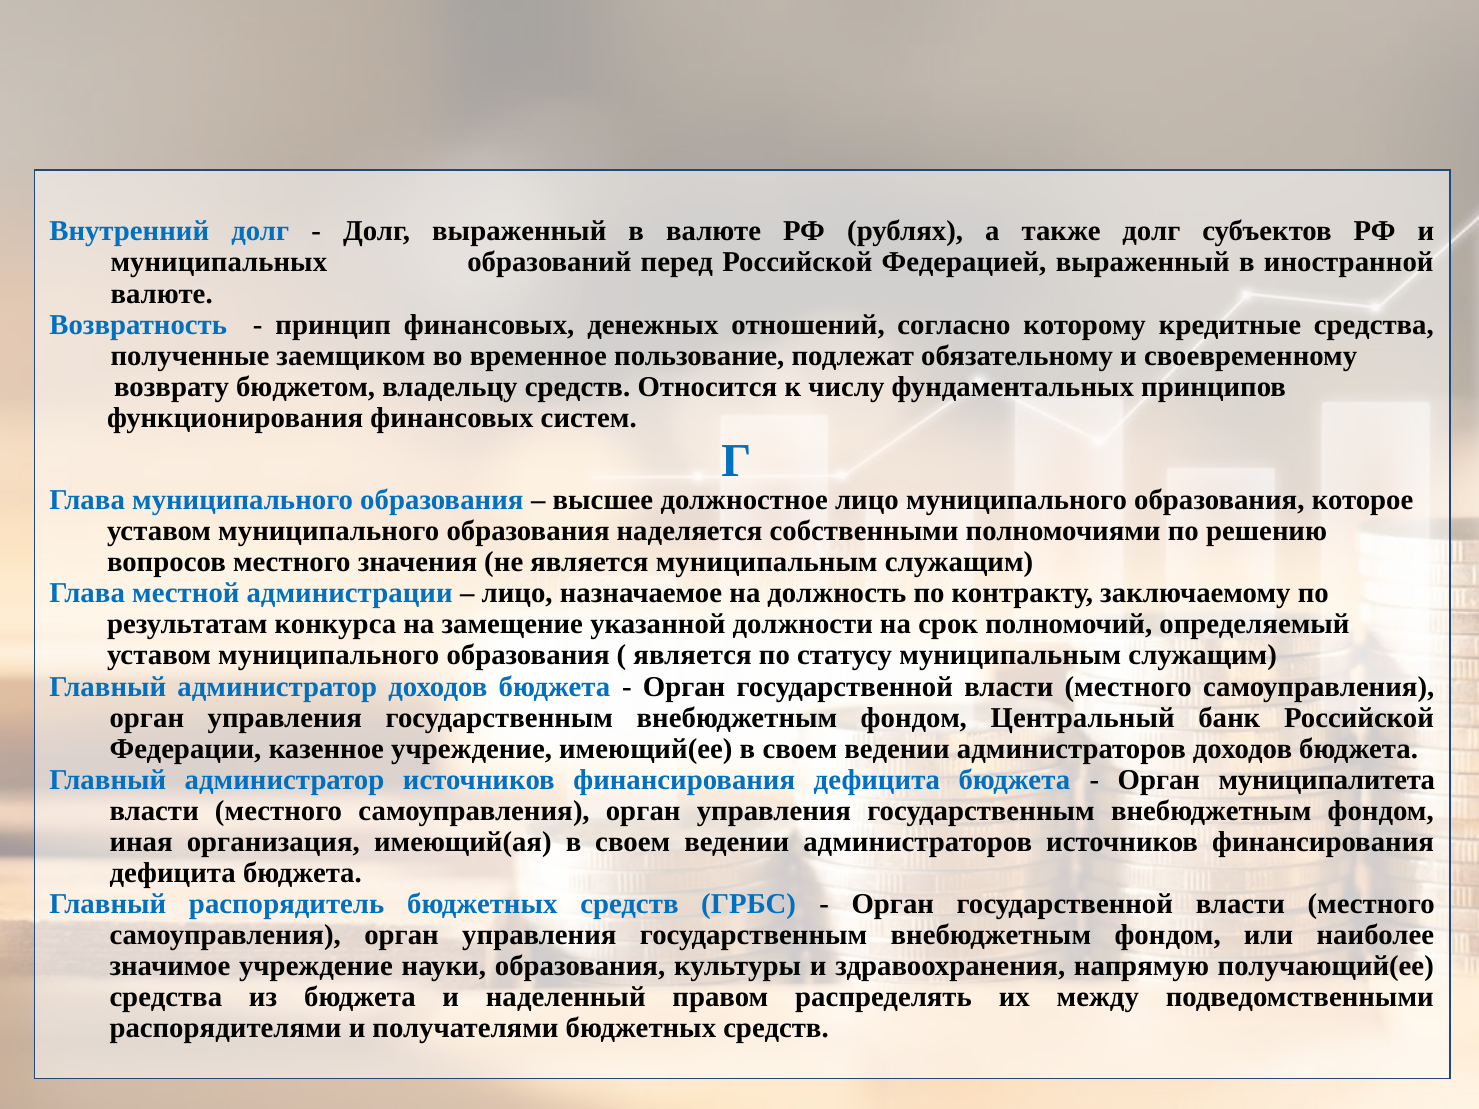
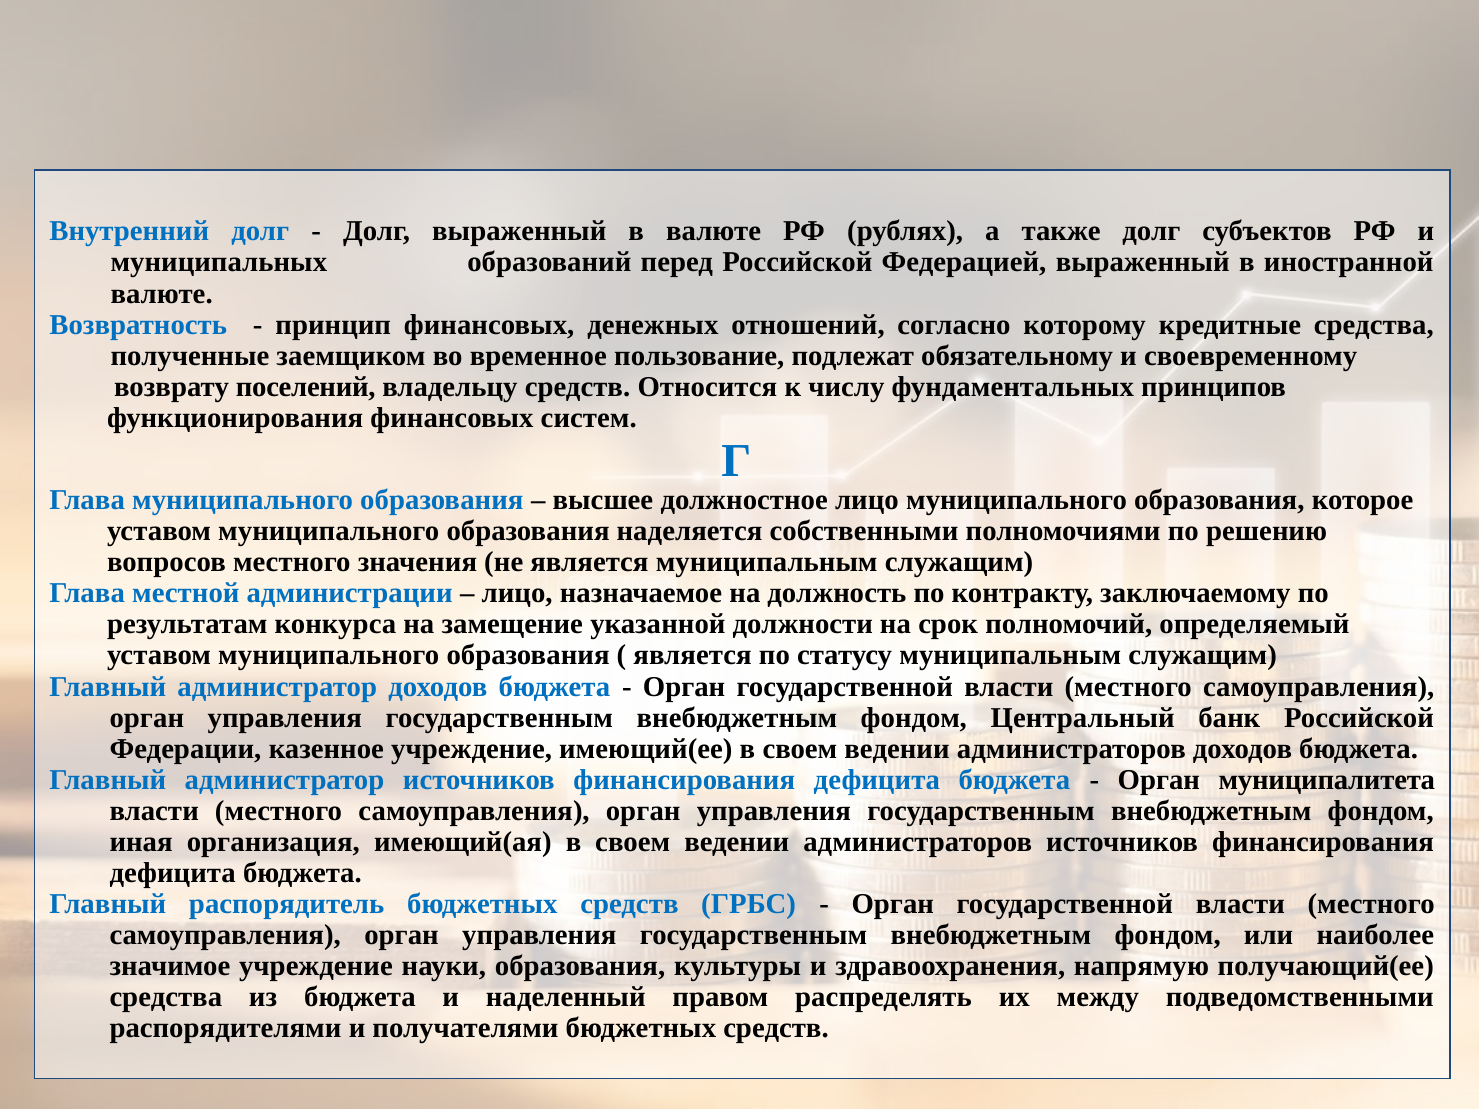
бюджетом: бюджетом -> поселений (306, 387)
